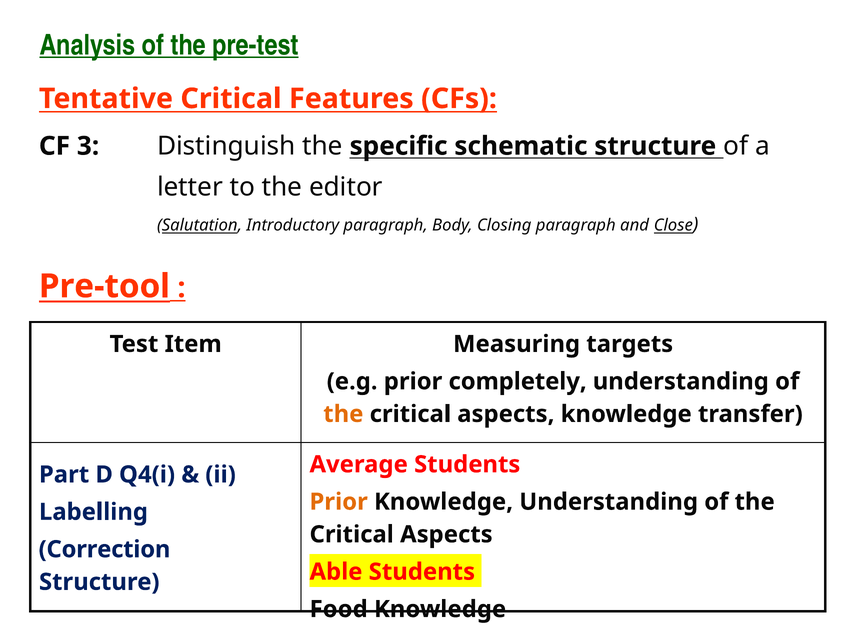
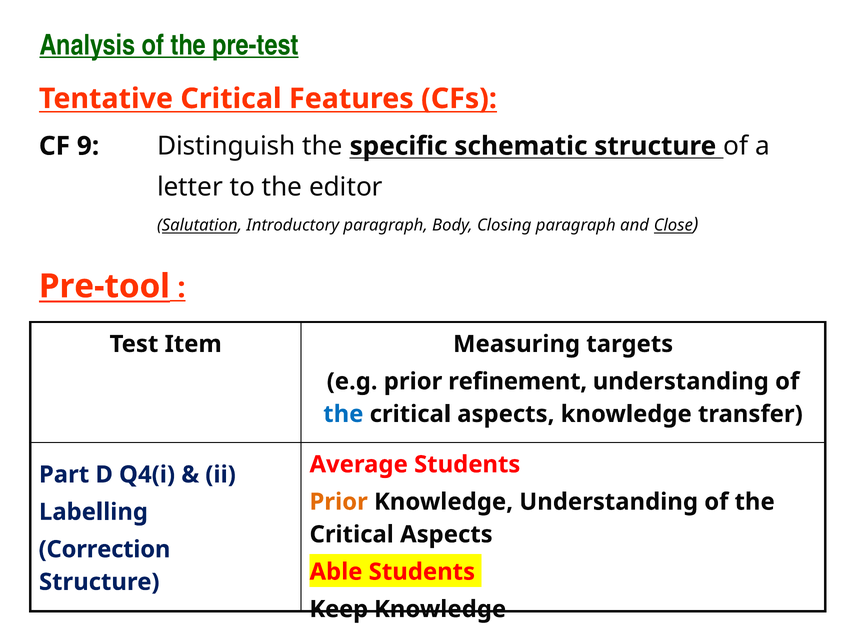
3: 3 -> 9 (88, 146)
completely: completely -> refinement (518, 382)
the colour: orange -> blue (343, 414)
Food: Food -> Keep (339, 609)
